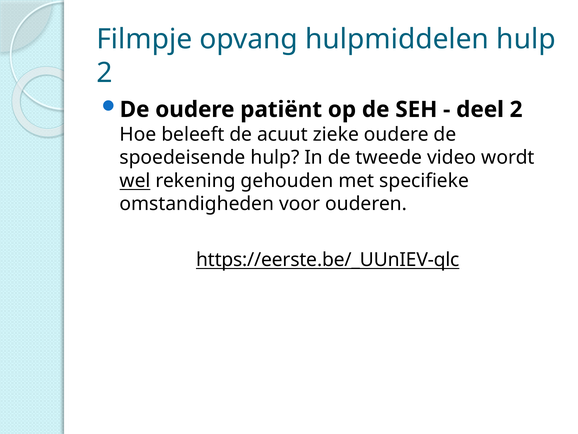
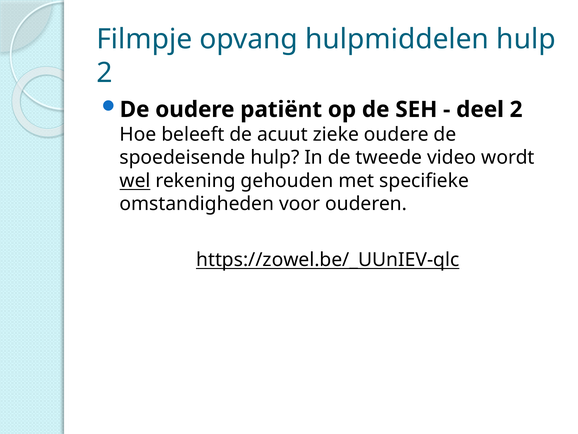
https://eerste.be/_UUnIEV-qlc: https://eerste.be/_UUnIEV-qlc -> https://zowel.be/_UUnIEV-qlc (328, 259)
